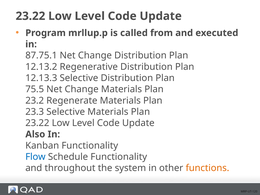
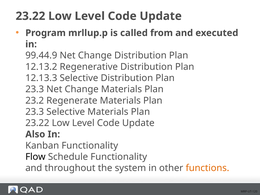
87.75.1: 87.75.1 -> 99.44.9 (41, 55)
75.5: 75.5 -> 23.3 (35, 89)
Flow colour: blue -> black (35, 157)
